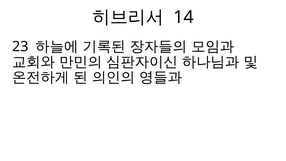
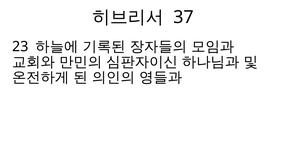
14: 14 -> 37 (184, 17)
